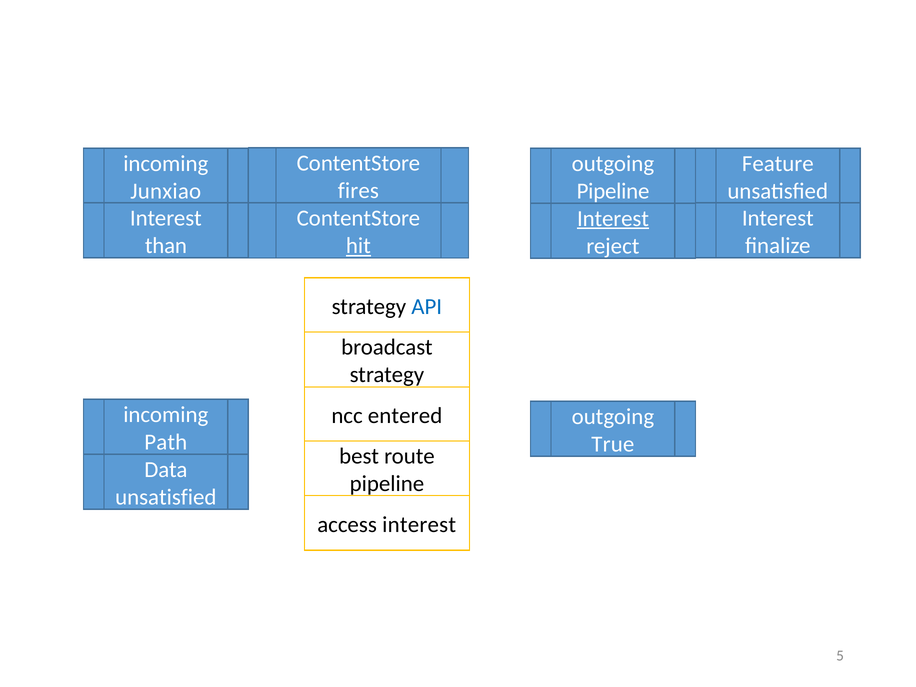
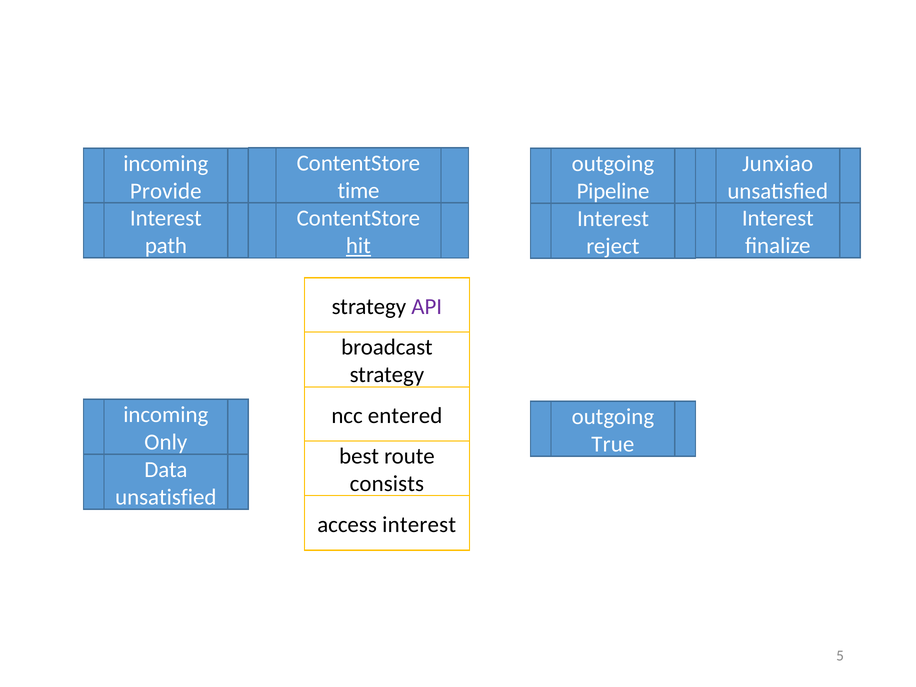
Feature: Feature -> Junxiao (778, 164)
fires: fires -> time (359, 191)
Junxiao: Junxiao -> Provide (166, 191)
Interest underline: present -> none (613, 219)
than: than -> path (166, 246)
API colour: blue -> purple (427, 307)
Path: Path -> Only (166, 442)
pipeline: pipeline -> consists (387, 484)
